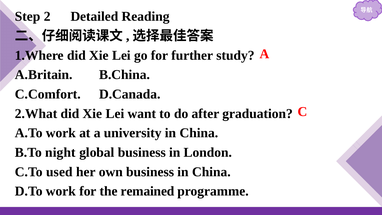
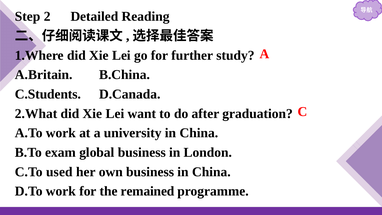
C.Comfort: C.Comfort -> C.Students (48, 94)
night: night -> exam (61, 152)
